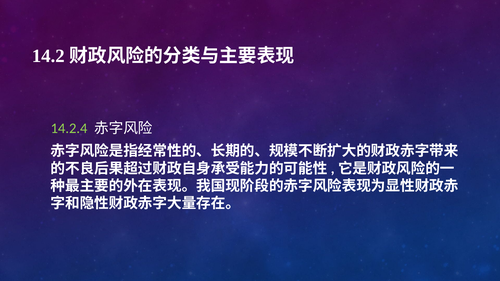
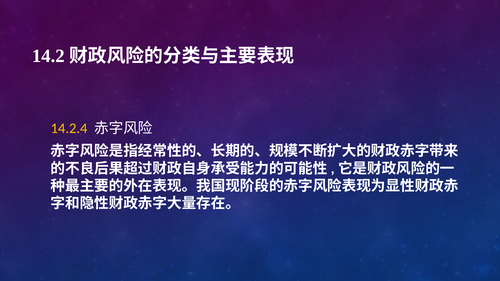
14.2.4 colour: light green -> yellow (69, 129)
